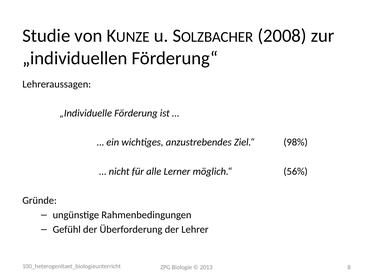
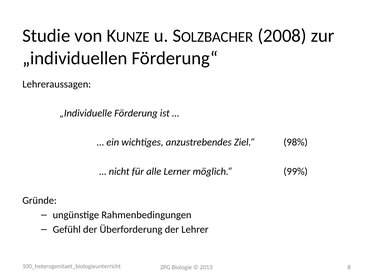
56%: 56% -> 99% (296, 171)
